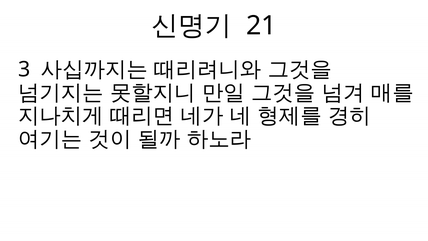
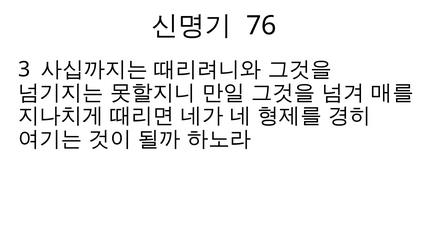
21: 21 -> 76 (261, 26)
